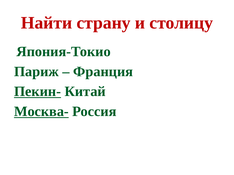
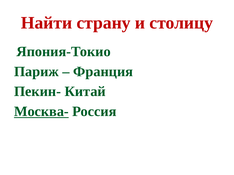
Пекин- underline: present -> none (37, 92)
